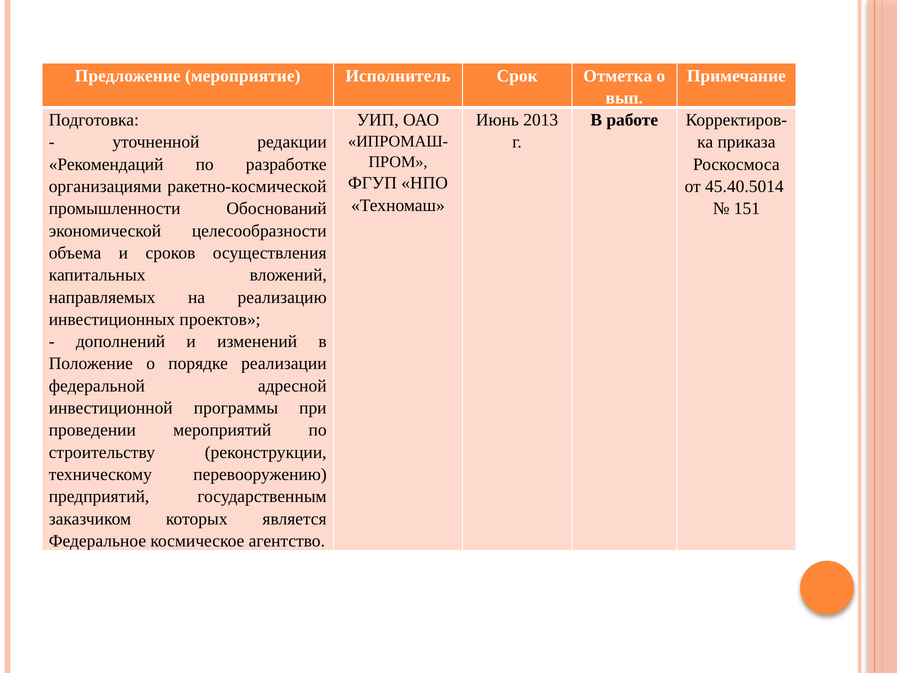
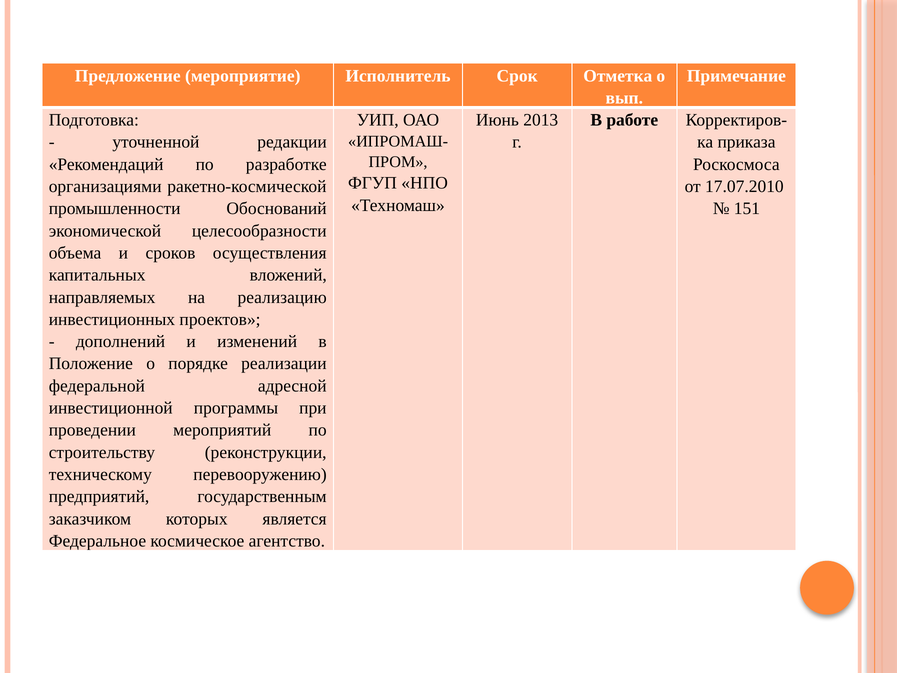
45.40.5014: 45.40.5014 -> 17.07.2010 (744, 186)
